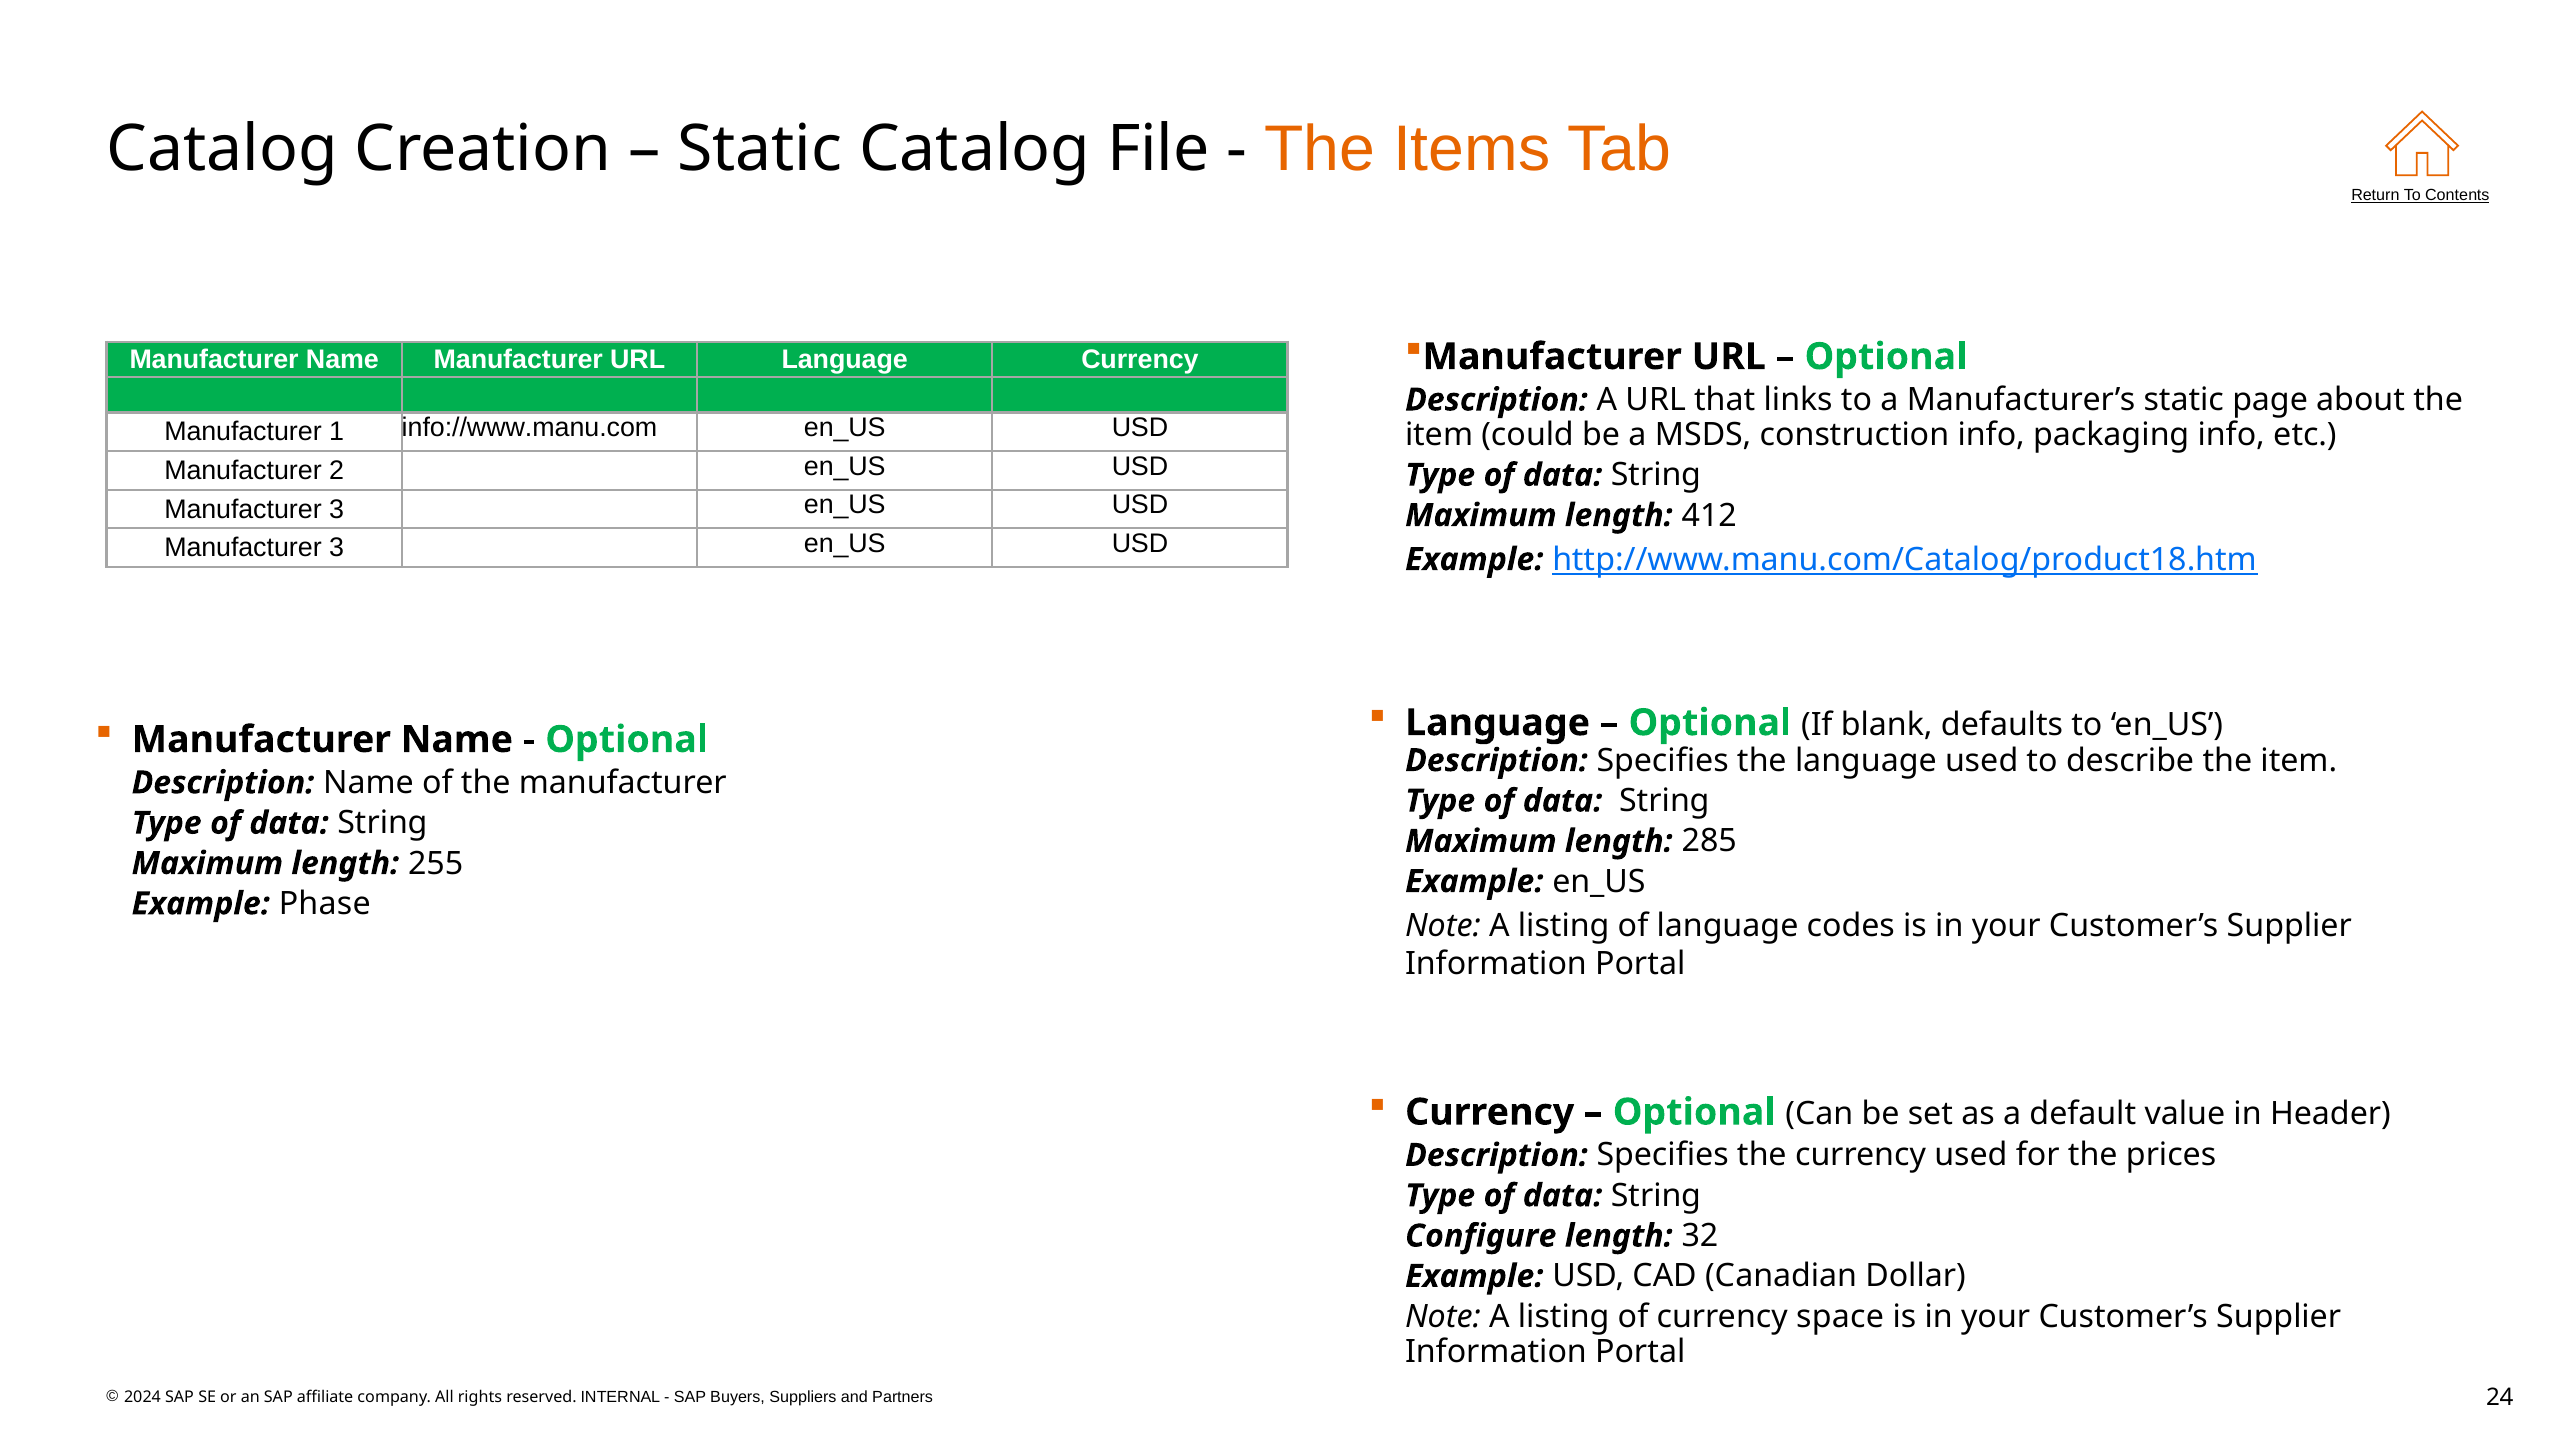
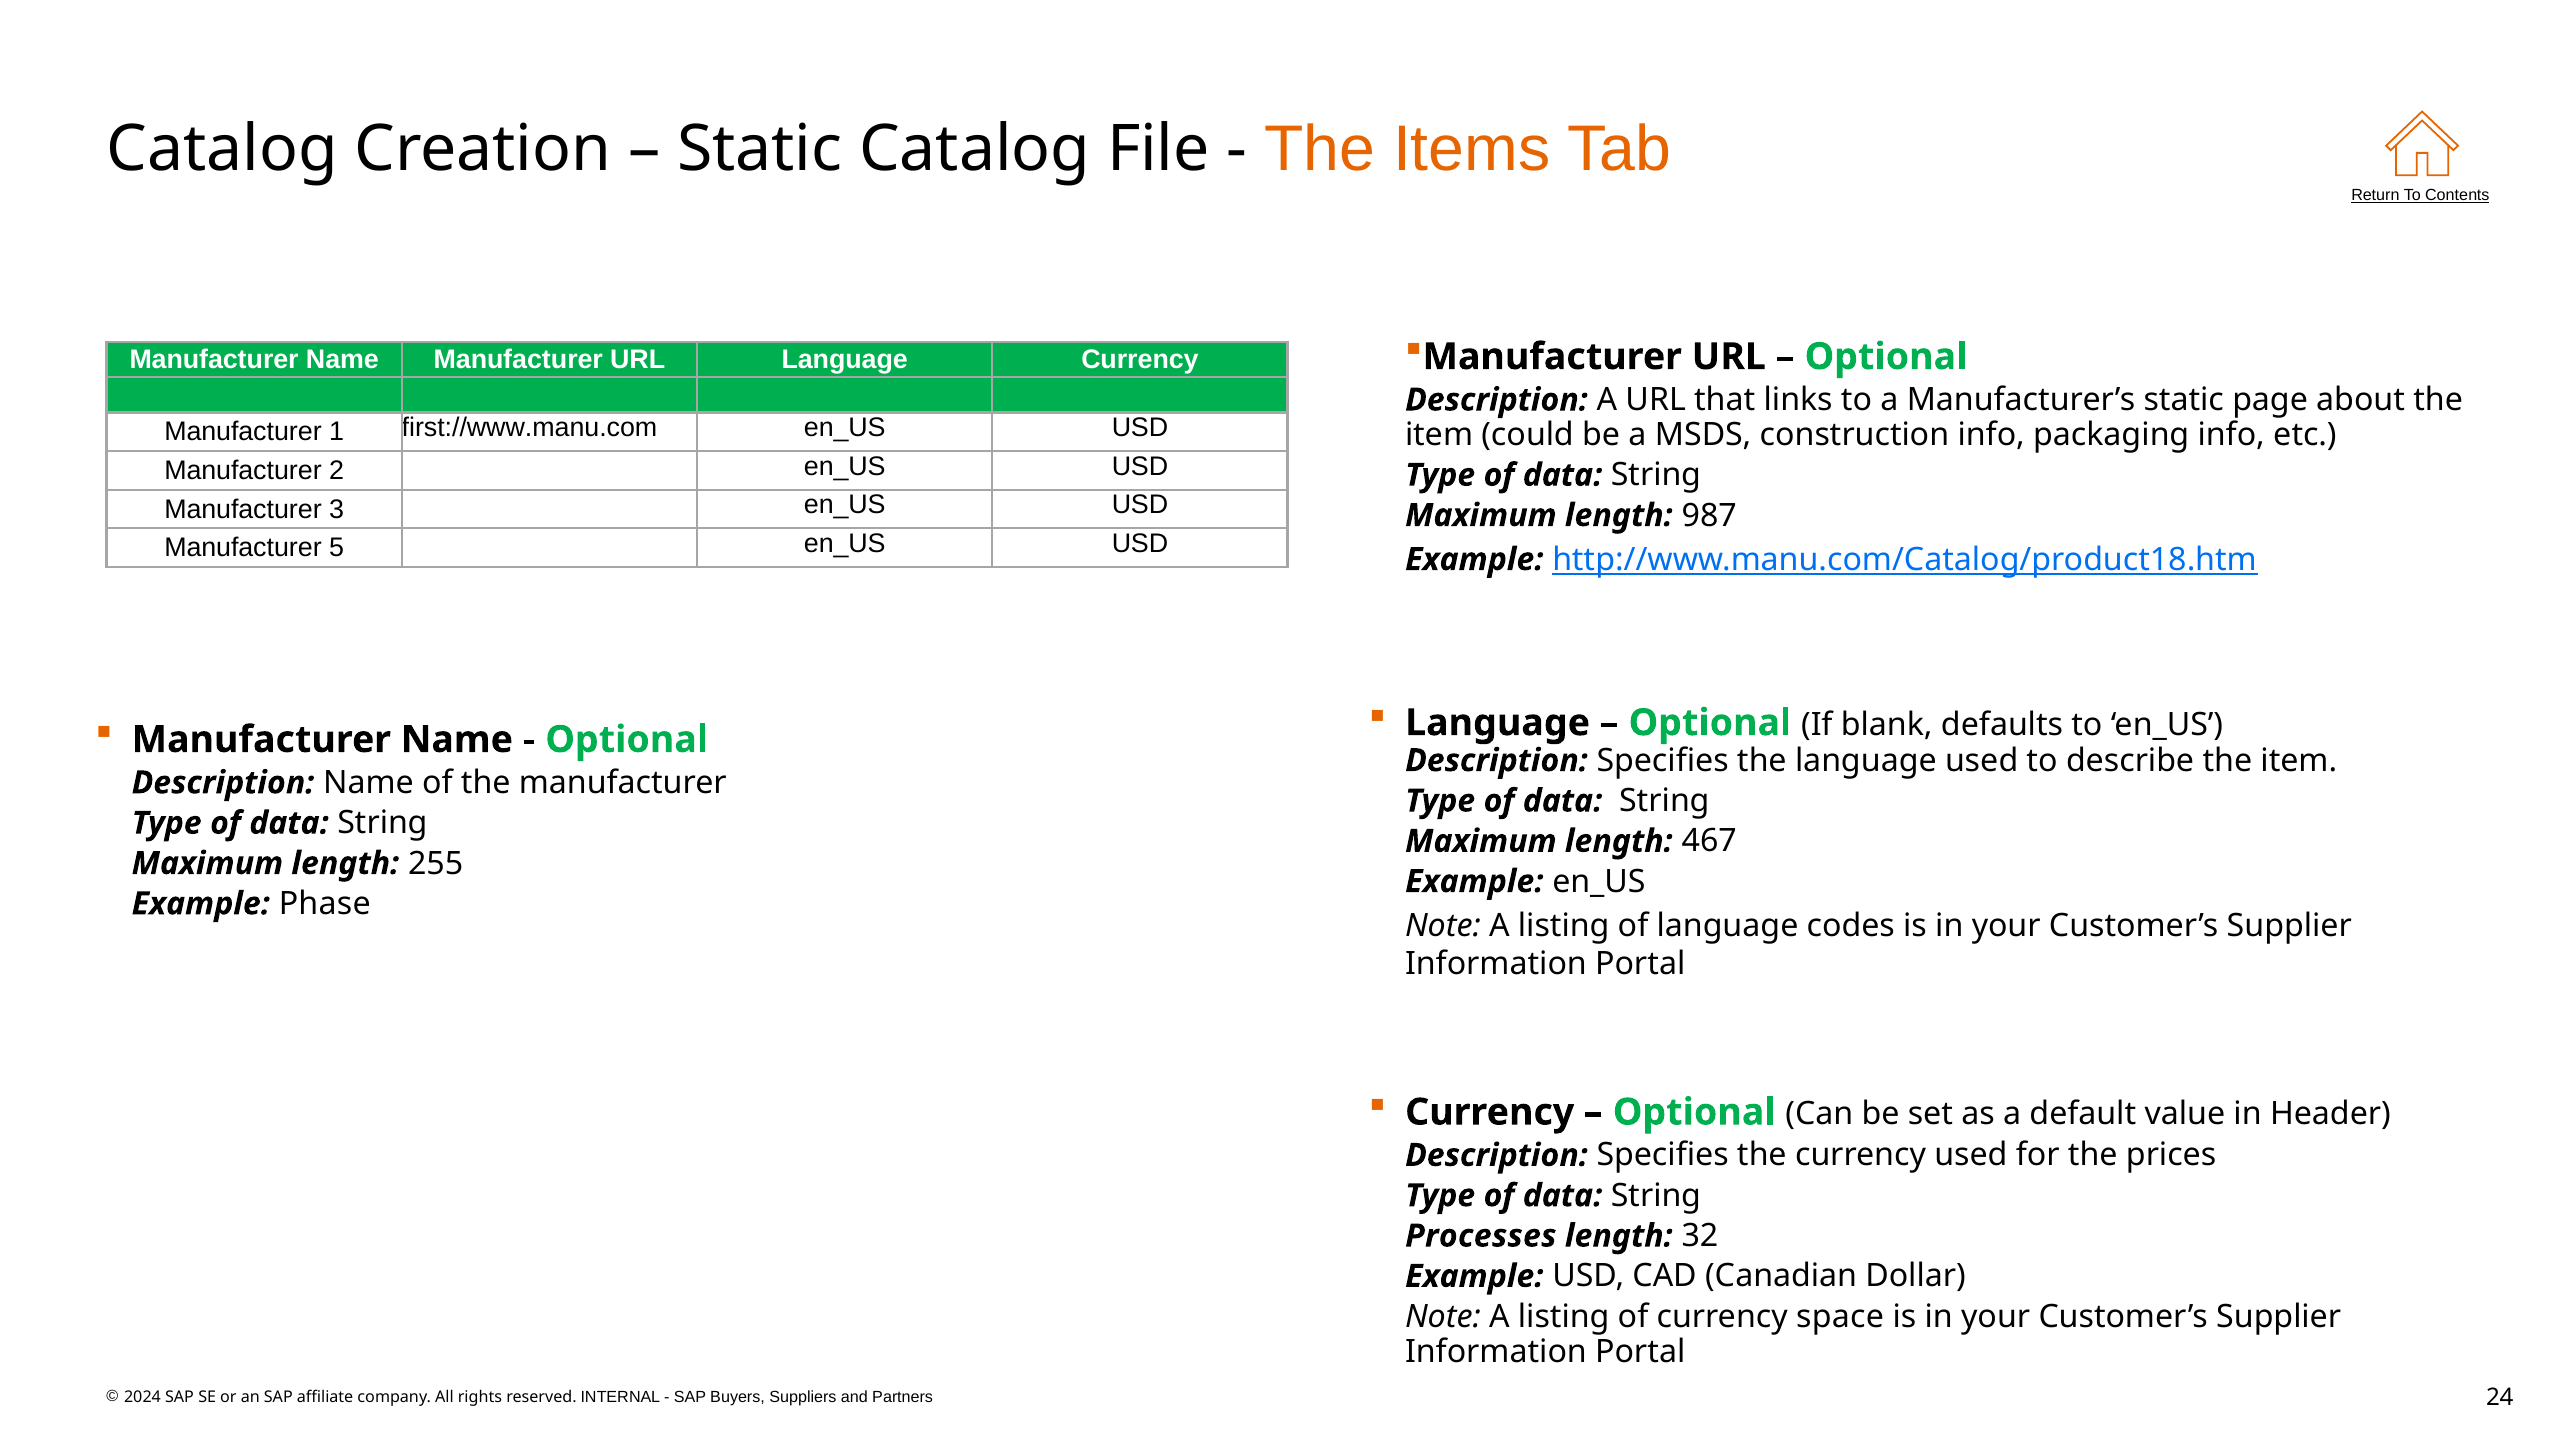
info://www.manu.com: info://www.manu.com -> first://www.manu.com (530, 428)
412: 412 -> 987 (1709, 515)
3: 3 -> 5 (337, 548)
285: 285 -> 467 (1709, 841)
Configure: Configure -> Processes (1481, 1236)
